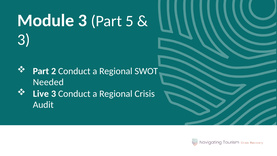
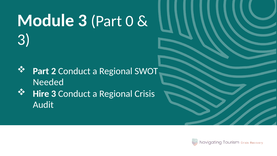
5: 5 -> 0 (130, 21)
Live: Live -> Hire (41, 94)
